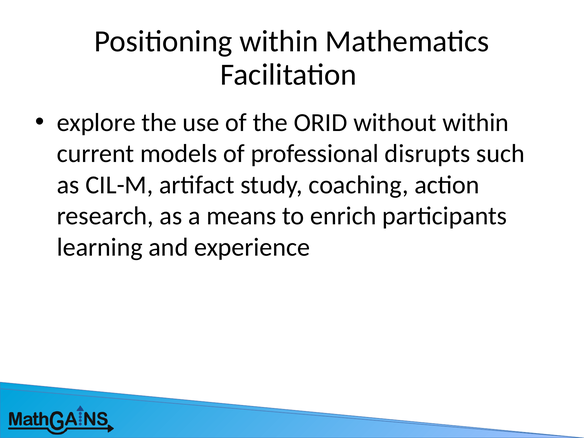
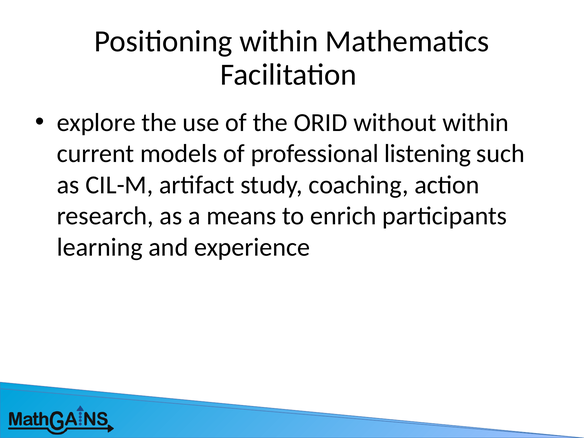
disrupts: disrupts -> listening (428, 154)
